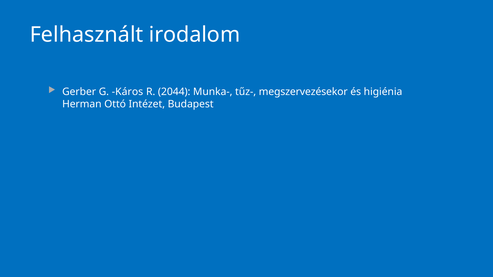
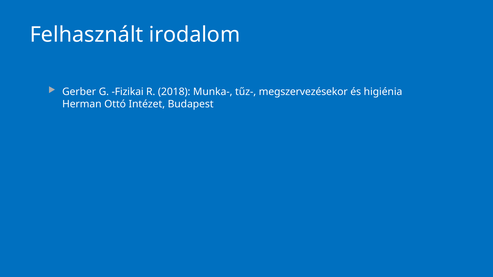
Káros: Káros -> Fizikai (128, 92)
2044: 2044 -> 2018 (174, 92)
